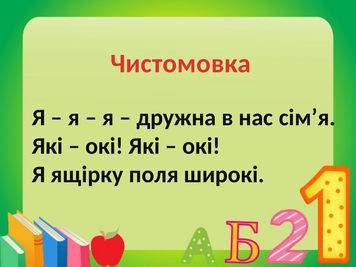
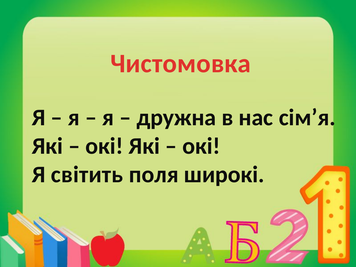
ящірку: ящірку -> світить (87, 174)
